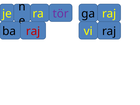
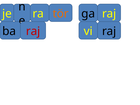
tör colour: purple -> orange (61, 14)
